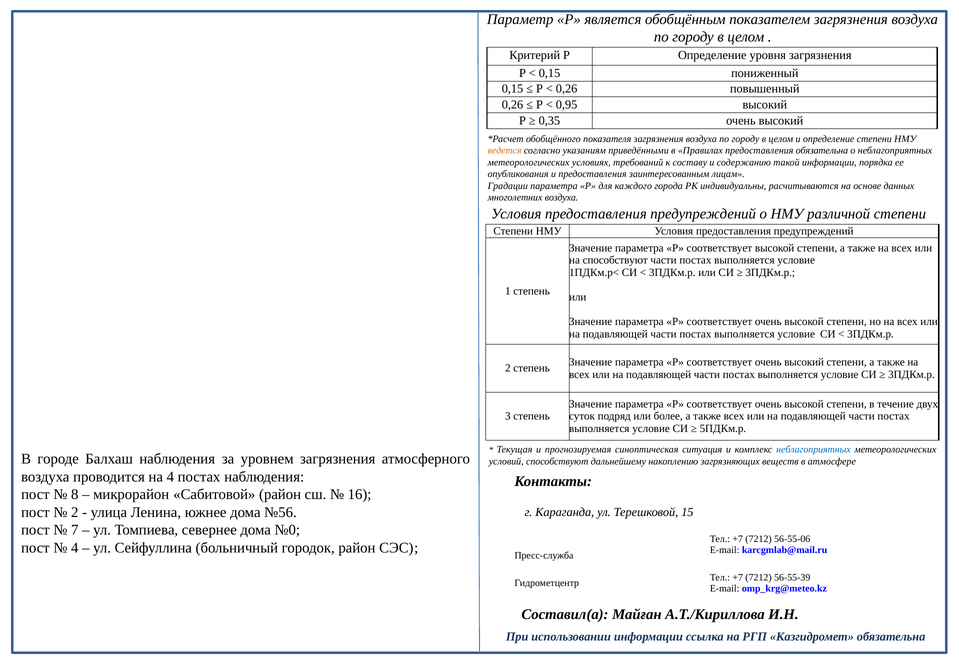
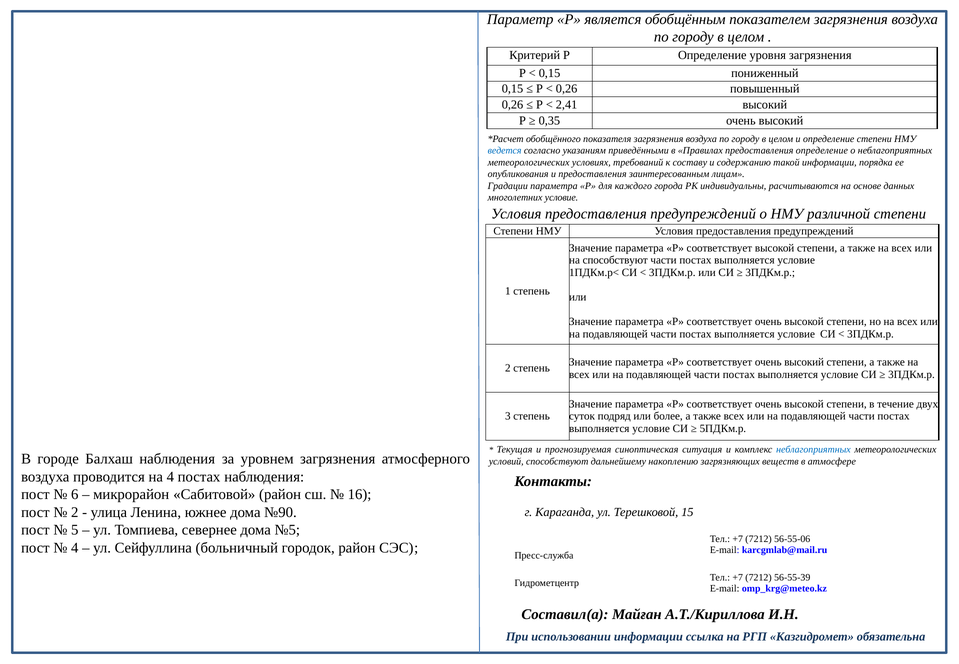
0,95: 0,95 -> 2,41 (567, 105)
ведется colour: orange -> blue (505, 151)
предоставления обязательна: обязательна -> определение (822, 151)
многолетних воздуха: воздуха -> условие (562, 198)
8: 8 -> 6 (75, 494)
№56: №56 -> №90 (280, 512)
7: 7 -> 5 (75, 530)
№0: №0 -> №5 (287, 530)
